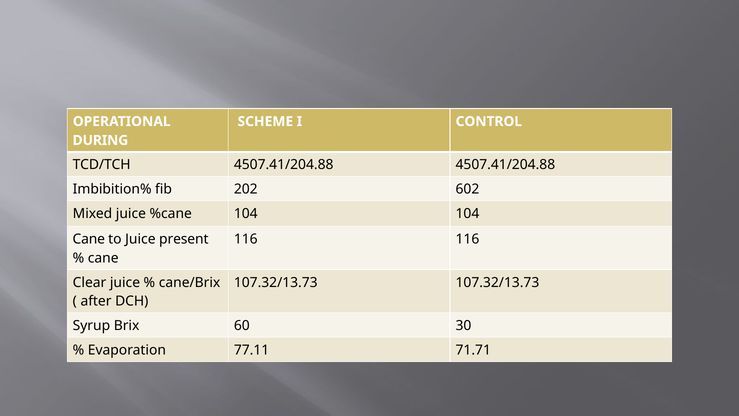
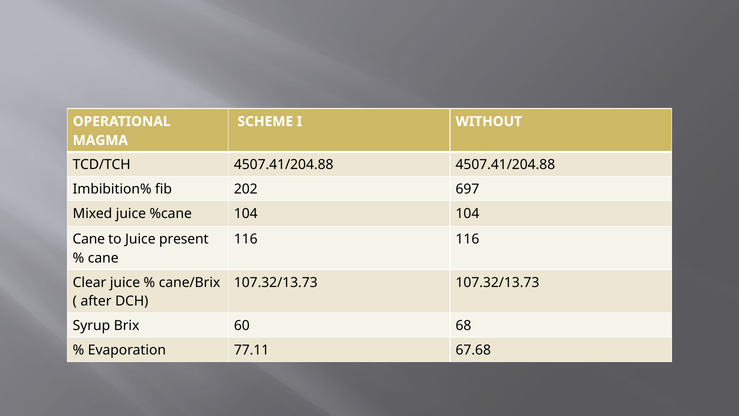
CONTROL: CONTROL -> WITHOUT (489, 121)
DURING: DURING -> MAGMA (100, 140)
602: 602 -> 697 (467, 189)
30: 30 -> 68 (464, 326)
71.71: 71.71 -> 67.68 (473, 350)
